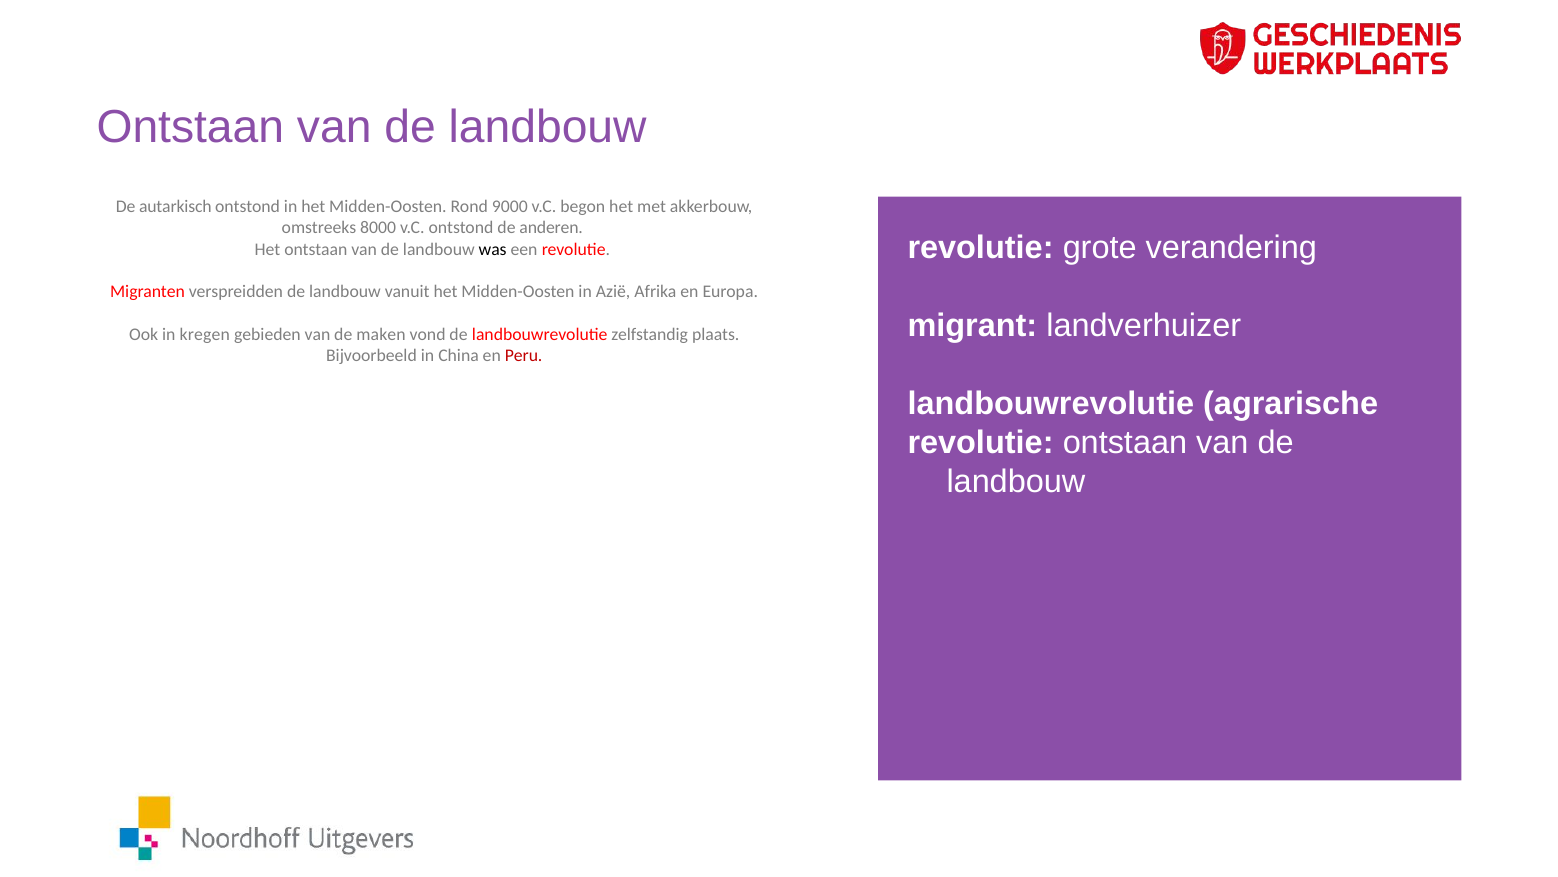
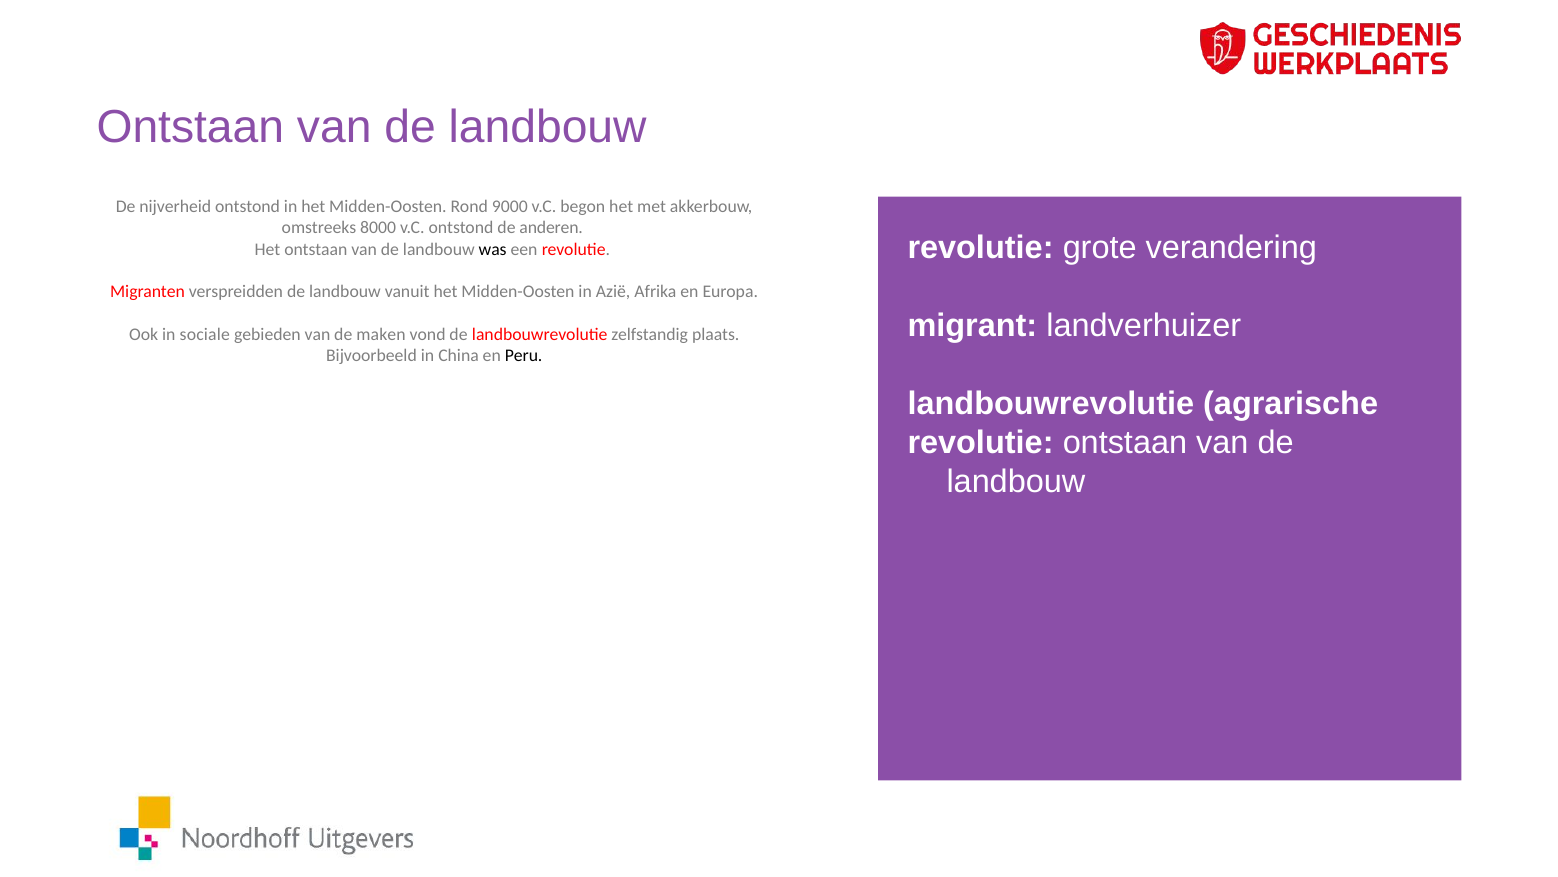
autarkisch: autarkisch -> nijverheid (175, 207)
kregen: kregen -> sociale (205, 334)
Peru colour: red -> black (524, 355)
